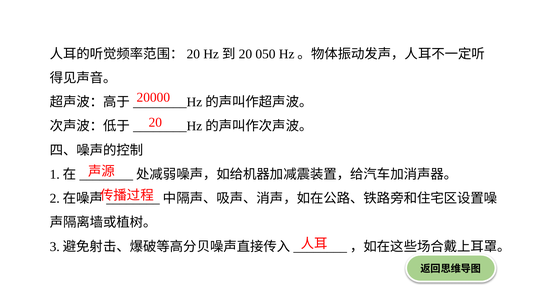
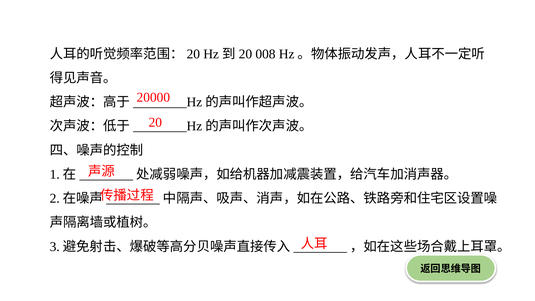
050: 050 -> 008 (265, 54)
